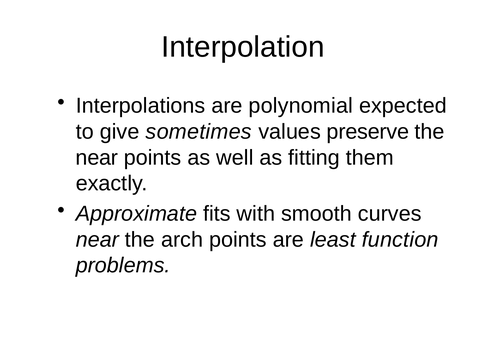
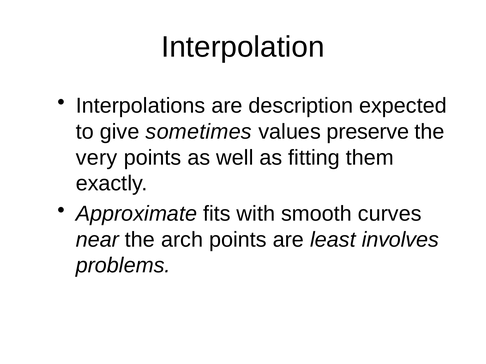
polynomial: polynomial -> description (301, 106)
near: near -> very (97, 158)
function: function -> involves (400, 240)
